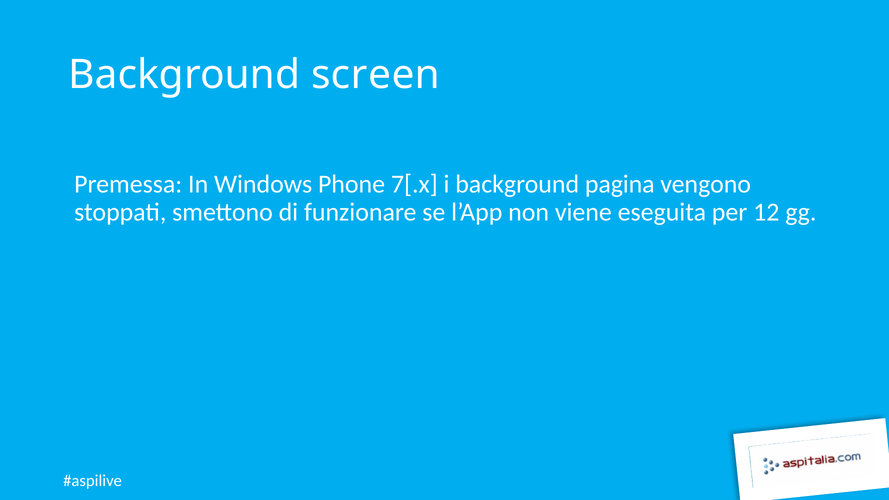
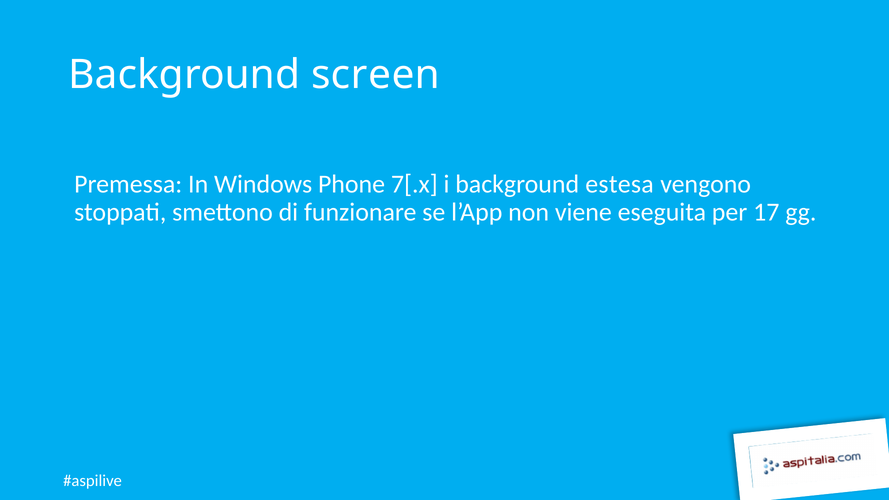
pagina: pagina -> estesa (620, 184)
12: 12 -> 17 (766, 212)
